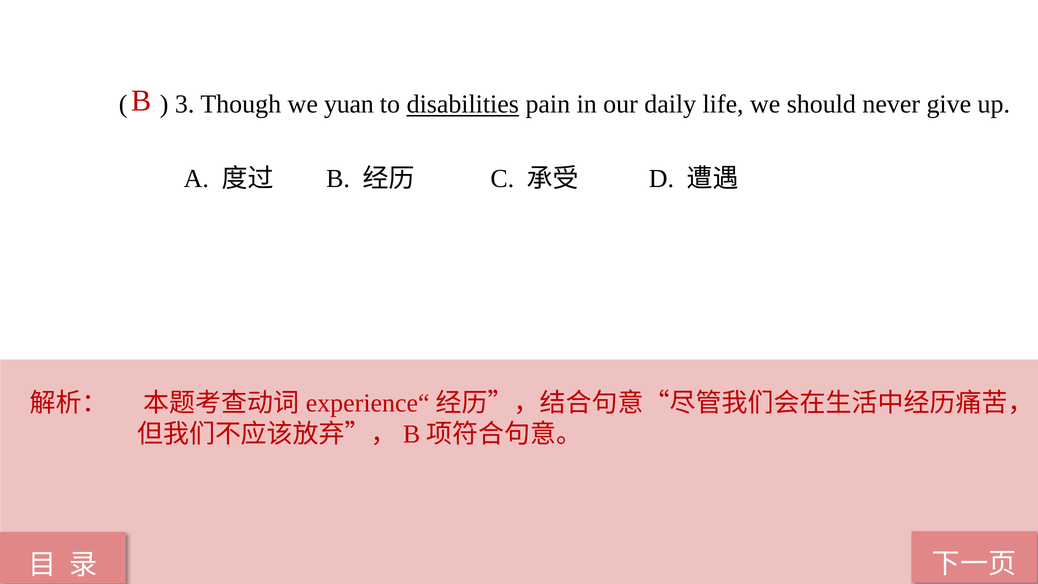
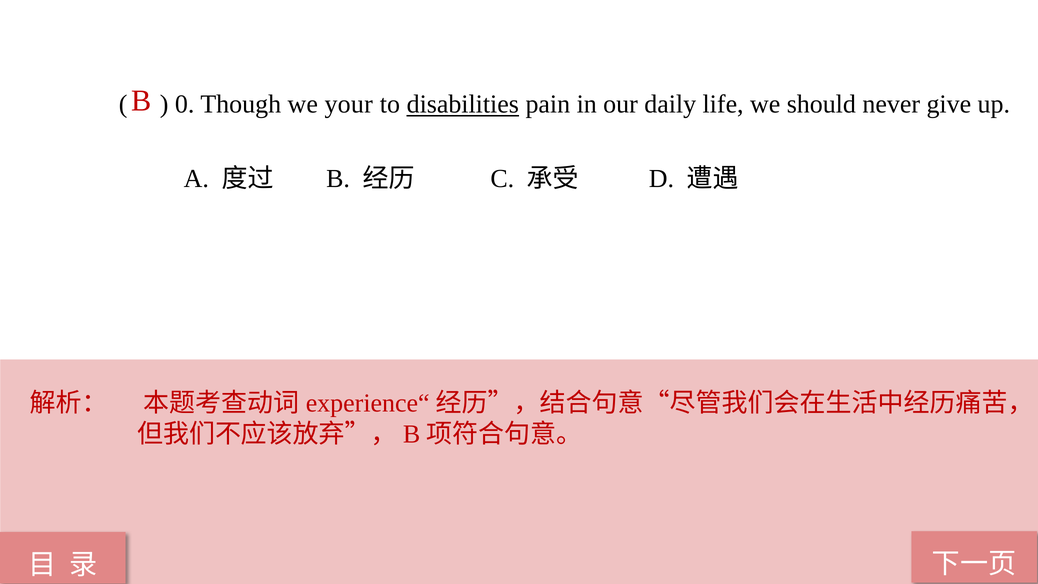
3: 3 -> 0 (185, 104)
yuan: yuan -> your (349, 104)
